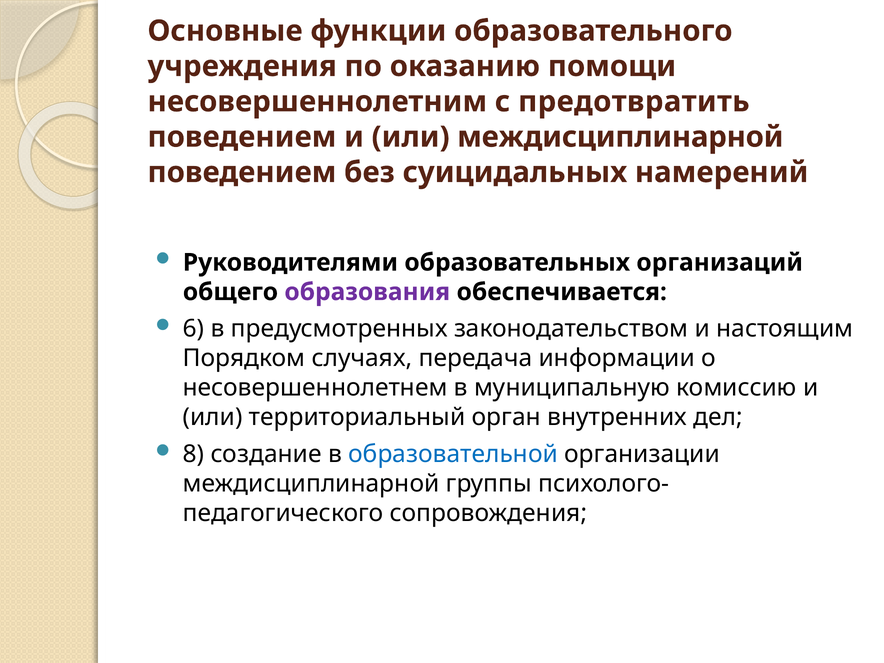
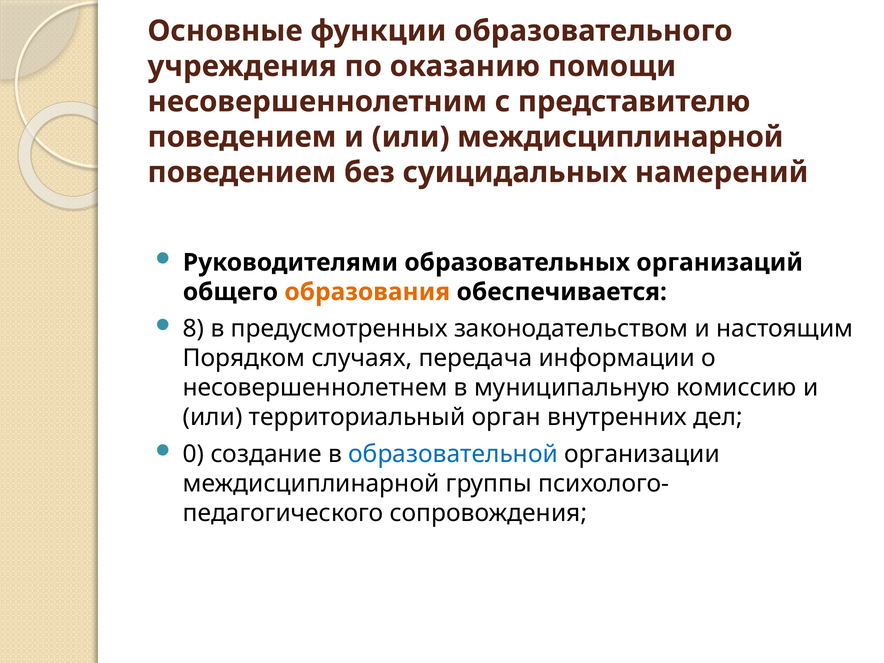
предотвратить: предотвратить -> представителю (634, 102)
образования colour: purple -> orange (367, 292)
6: 6 -> 8 (194, 329)
8: 8 -> 0 (194, 454)
